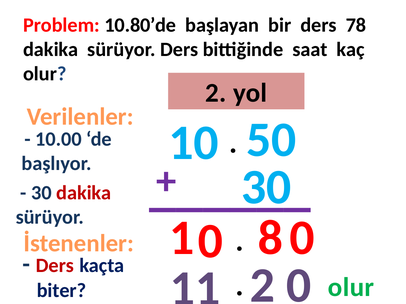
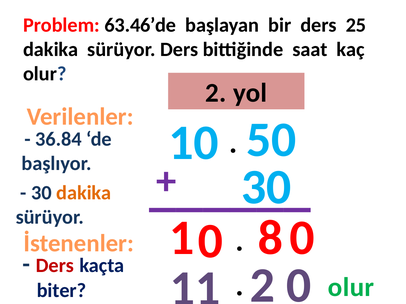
10.80’de: 10.80’de -> 63.46’de (140, 25)
78: 78 -> 25 (356, 25)
10.00: 10.00 -> 36.84 (58, 139)
dakika colour: red -> orange (84, 193)
